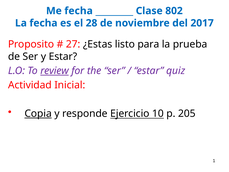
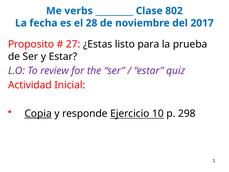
Me fecha: fecha -> verbs (79, 11)
review underline: present -> none (55, 71)
205: 205 -> 298 (187, 113)
